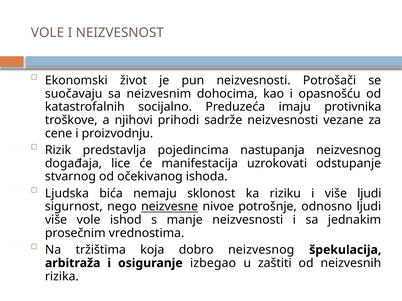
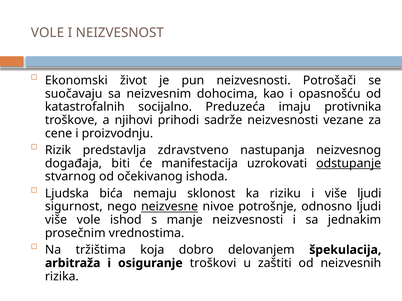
pojedincima: pojedincima -> zdravstveno (193, 150)
lice: lice -> biti (121, 164)
odstupanje underline: none -> present (349, 164)
dobro neizvesnog: neizvesnog -> delovanjem (261, 250)
izbegao: izbegao -> troškovi (213, 264)
